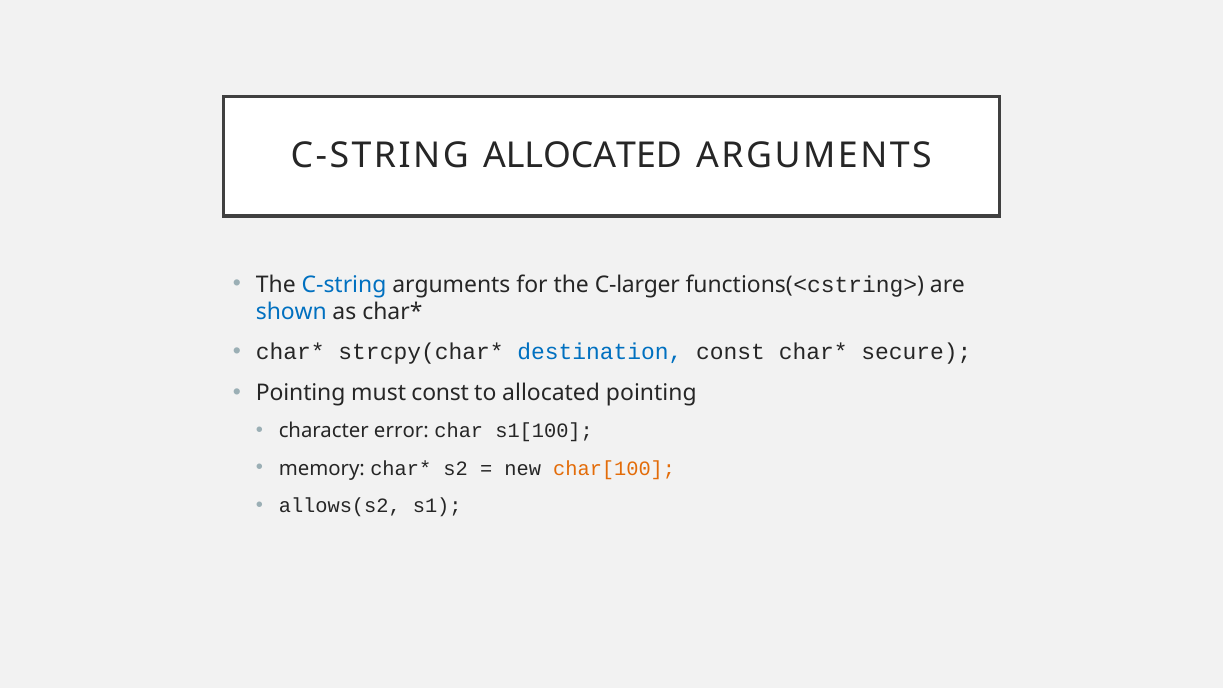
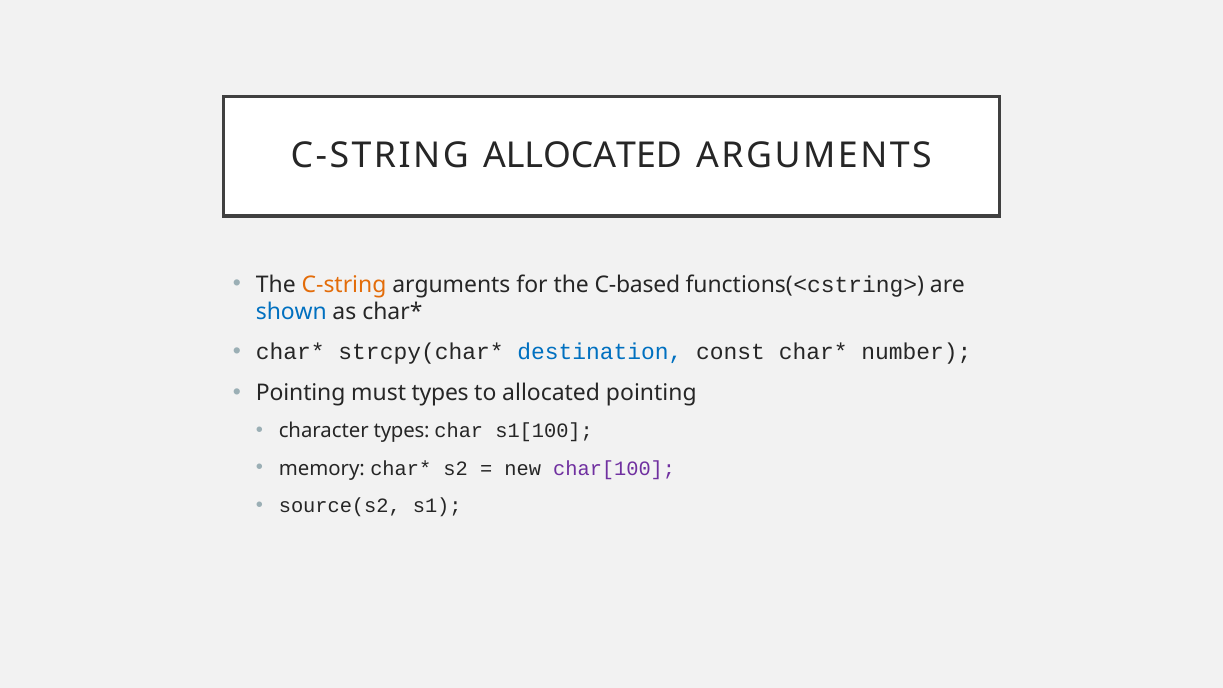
C-string colour: blue -> orange (344, 285)
C-larger: C-larger -> C-based (637, 285)
secure: secure -> number (916, 352)
must const: const -> types (440, 393)
character error: error -> types (402, 431)
char[100 colour: orange -> purple (614, 468)
allows(s2: allows(s2 -> source(s2 (340, 506)
